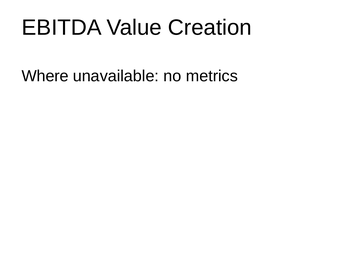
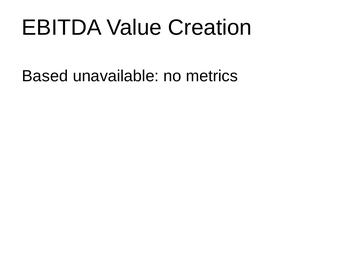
Where: Where -> Based (45, 76)
